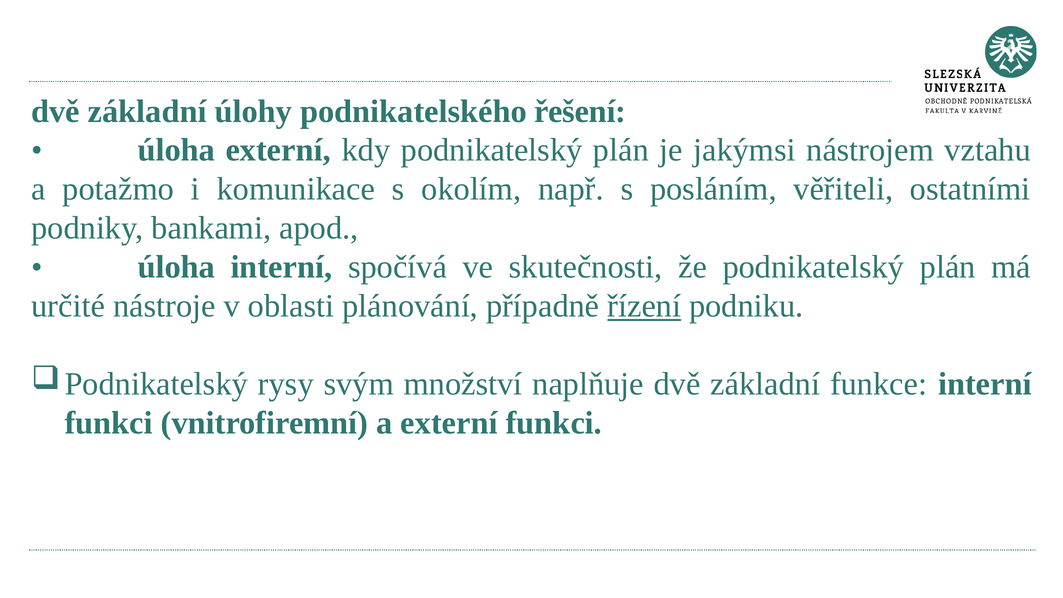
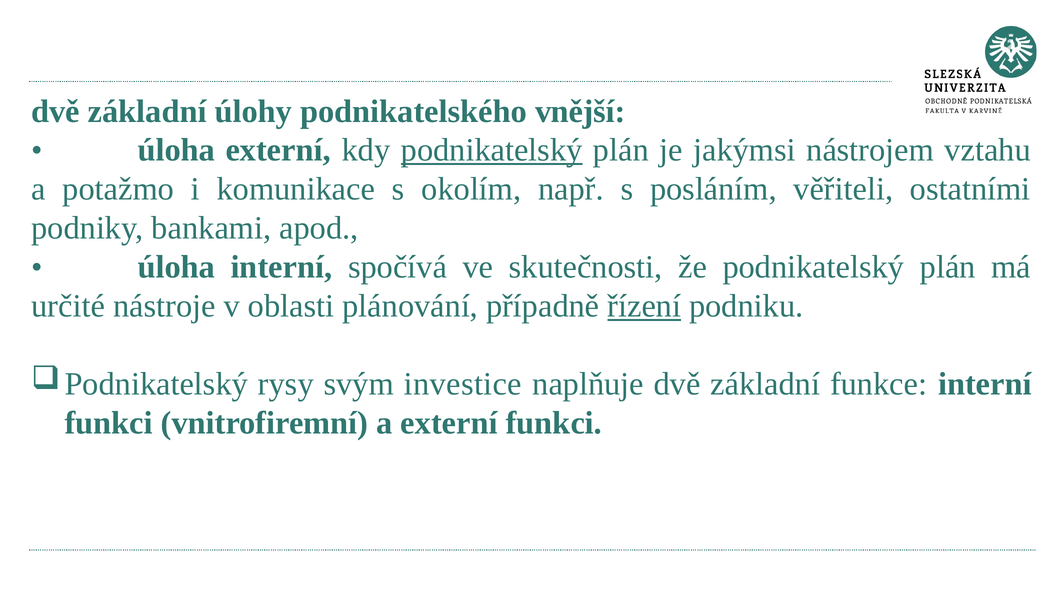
řešení: řešení -> vnější (580, 111)
podnikatelský underline: none -> present (492, 150)
množství: množství -> investice (463, 384)
